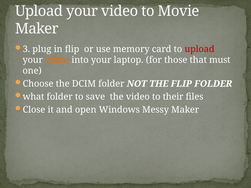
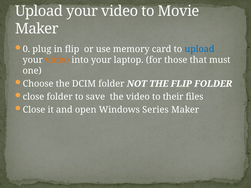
3: 3 -> 0 (26, 49)
upload colour: red -> blue (199, 49)
what: what -> close (33, 97)
Messy: Messy -> Series (155, 110)
